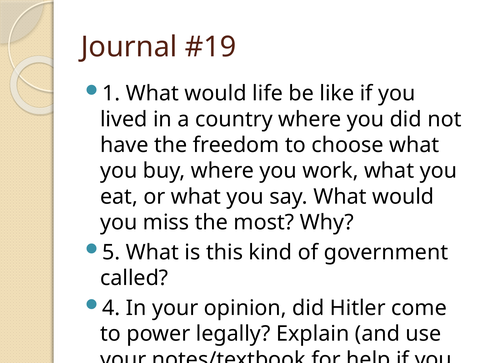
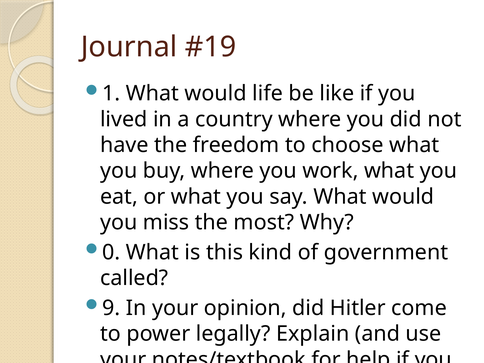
5: 5 -> 0 (111, 252)
4: 4 -> 9 (111, 308)
